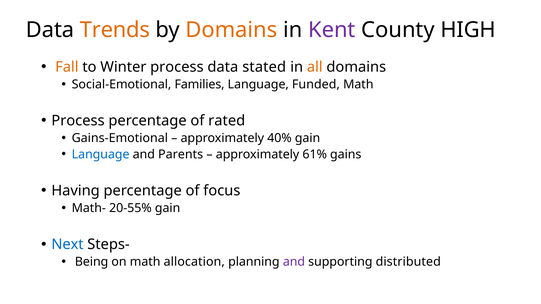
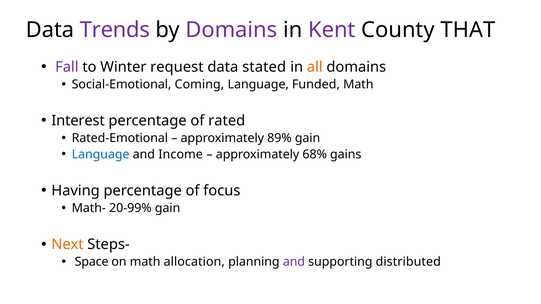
Trends colour: orange -> purple (115, 30)
Domains colour: orange -> purple (231, 30)
HIGH: HIGH -> THAT (468, 30)
Fall colour: orange -> purple (67, 67)
Winter process: process -> request (177, 67)
Families: Families -> Coming (199, 84)
Process: Process -> Interest (78, 121)
Gains-Emotional: Gains-Emotional -> Rated-Emotional (120, 138)
40%: 40% -> 89% (279, 138)
Parents: Parents -> Income (181, 154)
61%: 61% -> 68% (315, 154)
20-55%: 20-55% -> 20-99% (130, 208)
Next colour: blue -> orange (67, 245)
Being: Being -> Space (92, 262)
